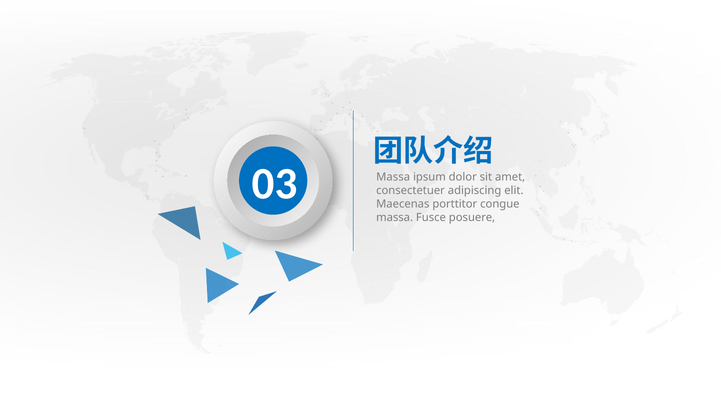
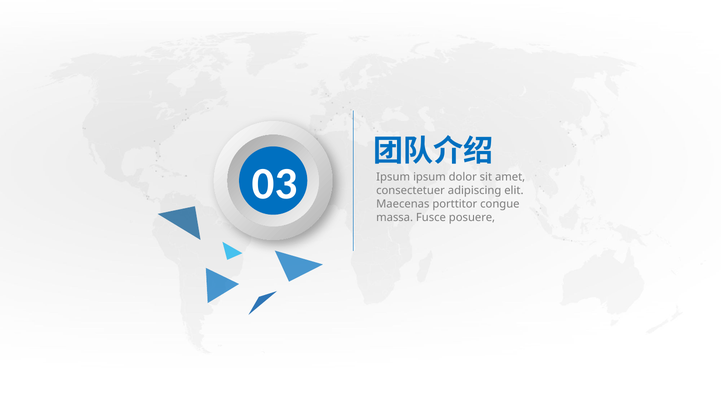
03 Massa: Massa -> Ipsum (393, 177)
